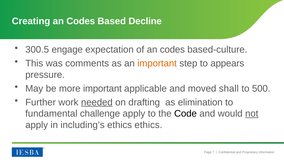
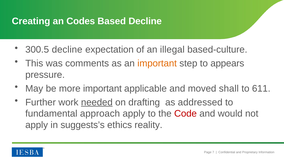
300.5 engage: engage -> decline (67, 50)
of an codes: codes -> illegal (172, 50)
500: 500 -> 611 (261, 88)
elimination: elimination -> addressed (200, 102)
challenge: challenge -> approach (100, 113)
Code colour: black -> red (185, 113)
not underline: present -> none (252, 113)
including’s: including’s -> suggests’s (83, 125)
ethics ethics: ethics -> reality (148, 125)
